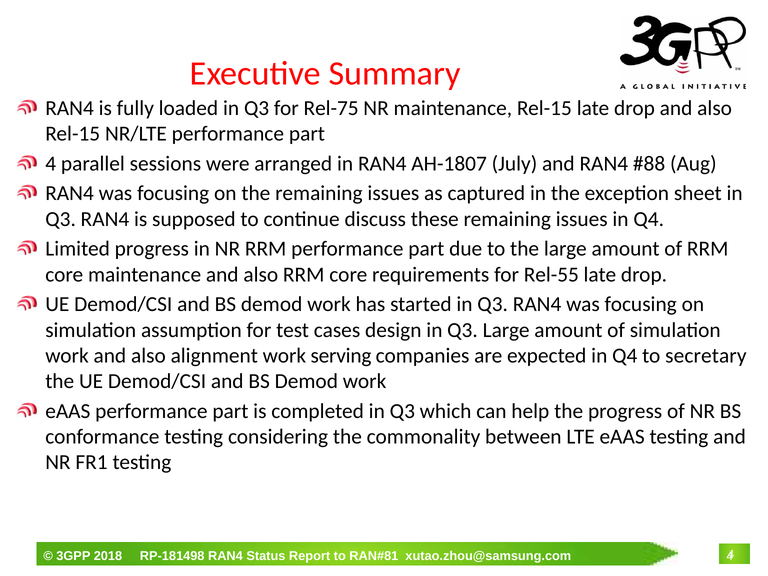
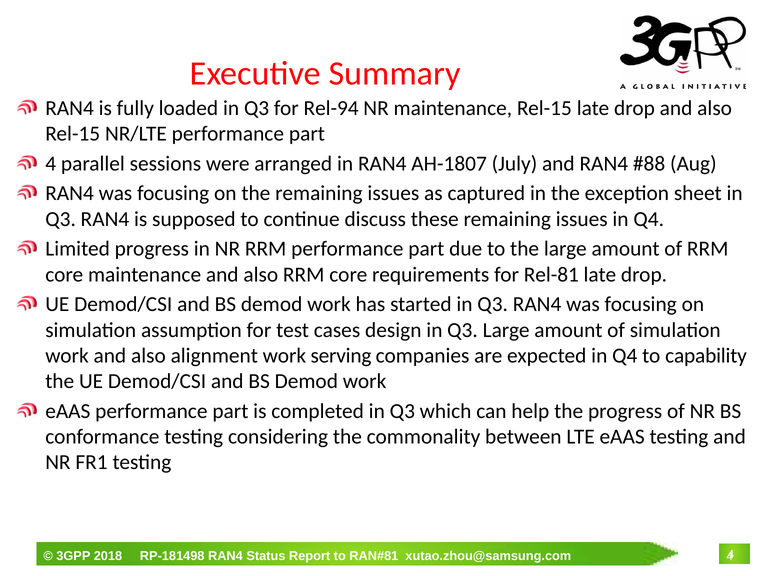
Rel-75: Rel-75 -> Rel-94 (331, 108)
Rel-55: Rel-55 -> Rel-81 (551, 275)
secretary: secretary -> capability (706, 356)
